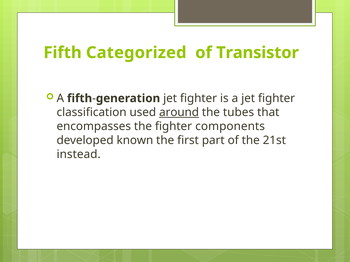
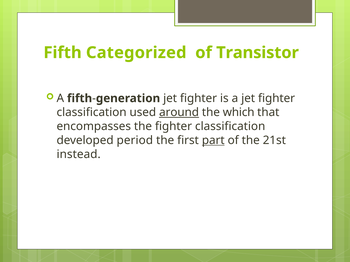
tubes: tubes -> which (239, 113)
the fighter components: components -> classification (230, 127)
known: known -> period (135, 141)
part underline: none -> present (213, 141)
